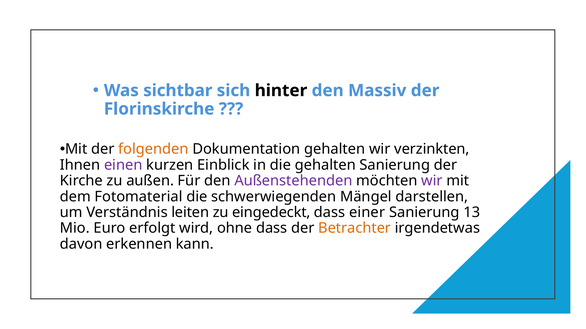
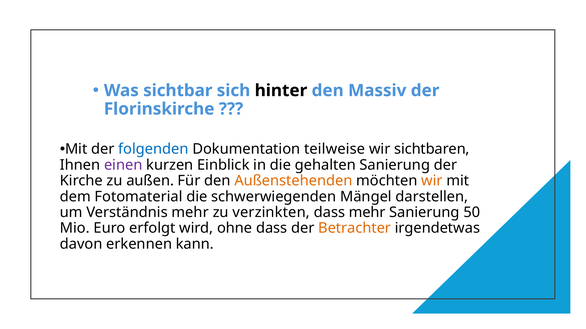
folgenden colour: orange -> blue (153, 149)
Dokumentation gehalten: gehalten -> teilweise (335, 149)
verzinkten: verzinkten -> sichtbaren (432, 149)
Außenstehenden colour: purple -> orange (293, 181)
wir colour: purple -> orange (432, 181)
Verständnis leiten: leiten -> mehr (190, 213)
eingedeckt: eingedeckt -> verzinkten (271, 213)
dass einer: einer -> mehr (367, 213)
13: 13 -> 50 (472, 213)
